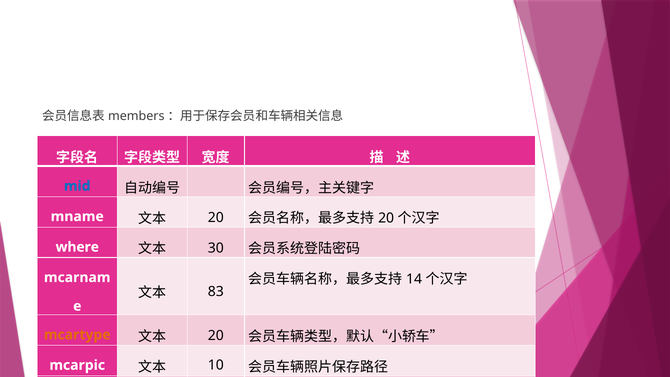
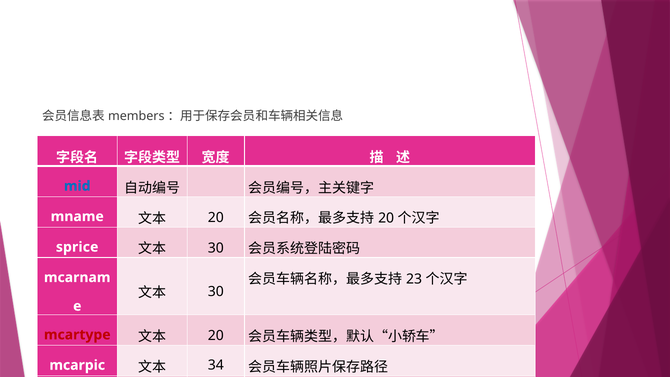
where: where -> sprice (77, 247)
14: 14 -> 23 (414, 279)
83: 83 -> 30 (216, 292)
mcartype colour: orange -> red (77, 335)
10: 10 -> 34 (216, 365)
